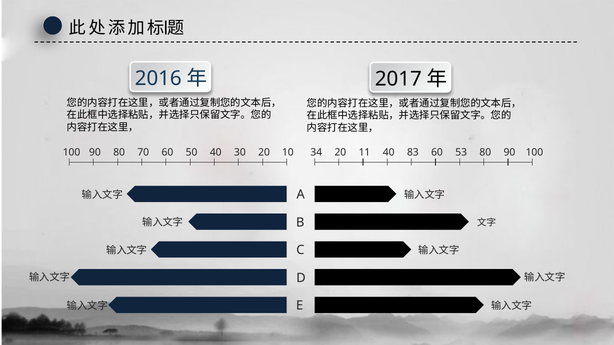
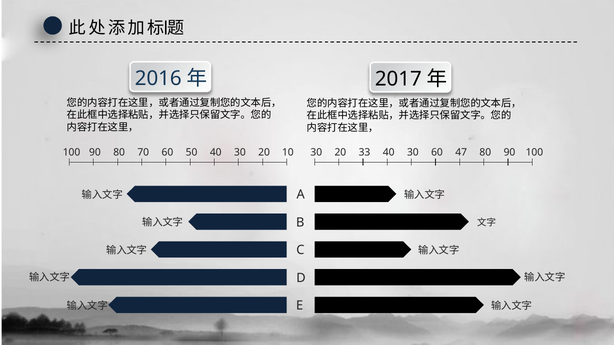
100 34: 34 -> 30 (316, 153)
11: 11 -> 33 (364, 153)
40 83: 83 -> 30 (413, 153)
53: 53 -> 47 (461, 153)
